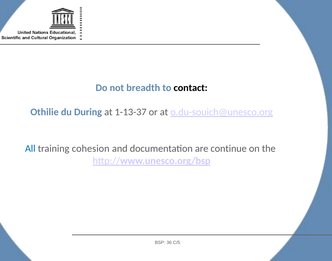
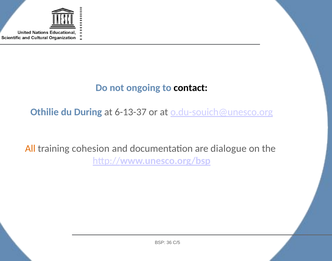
breadth: breadth -> ongoing (143, 88)
1-13-37: 1-13-37 -> 6-13-37 (131, 112)
All colour: blue -> orange (30, 149)
continue: continue -> dialogue (229, 149)
